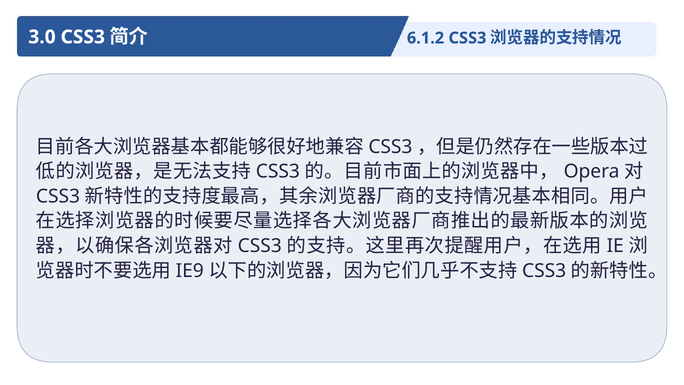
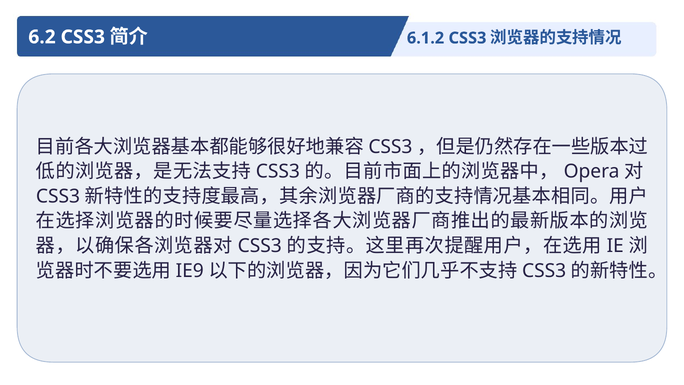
3.0: 3.0 -> 6.2 (42, 37)
